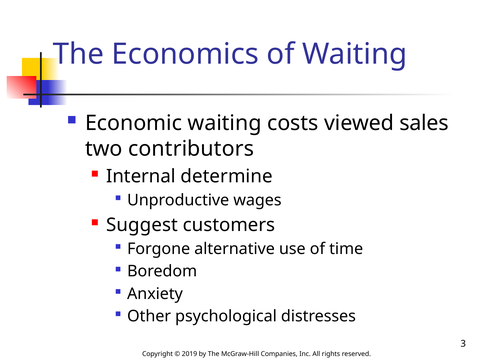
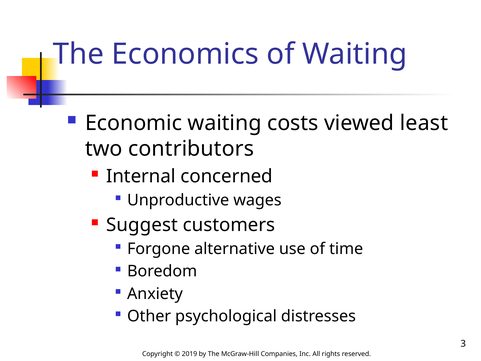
sales: sales -> least (424, 123)
determine: determine -> concerned (227, 176)
